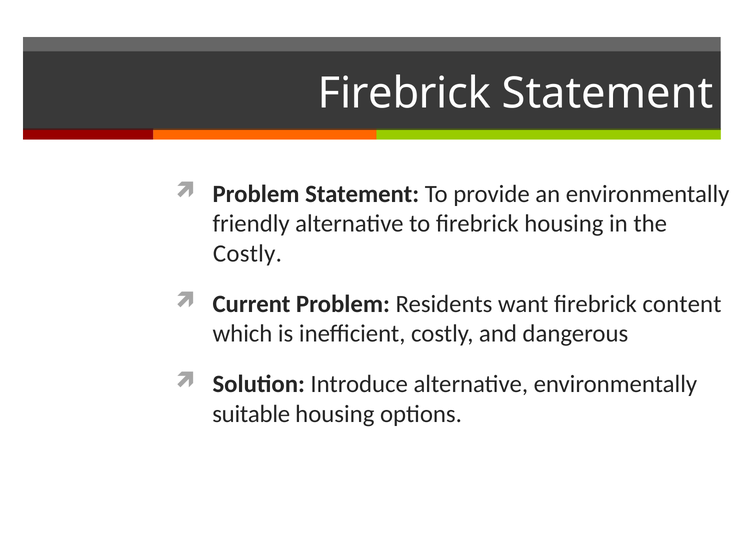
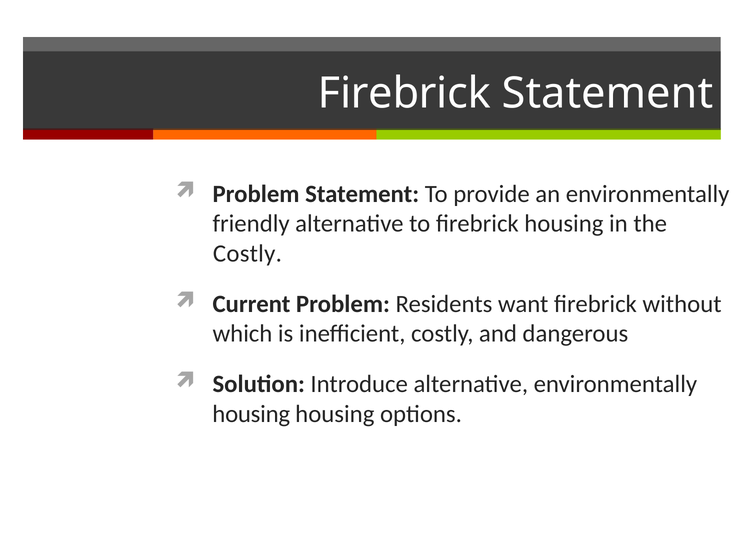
content: content -> without (682, 304)
suitable: suitable -> housing (251, 414)
